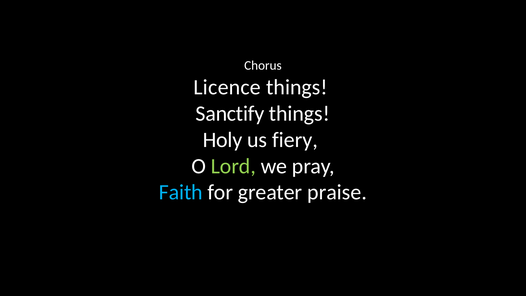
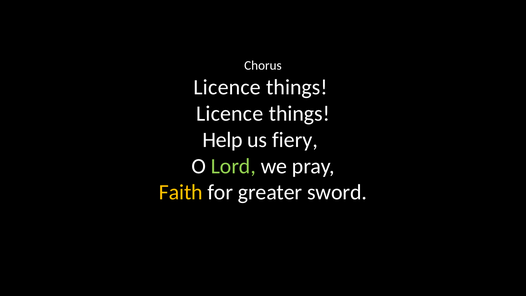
Sanctify: Sanctify -> Licence (230, 113)
Holy: Holy -> Help (223, 140)
Faith colour: light blue -> yellow (181, 192)
praise: praise -> sword (337, 192)
